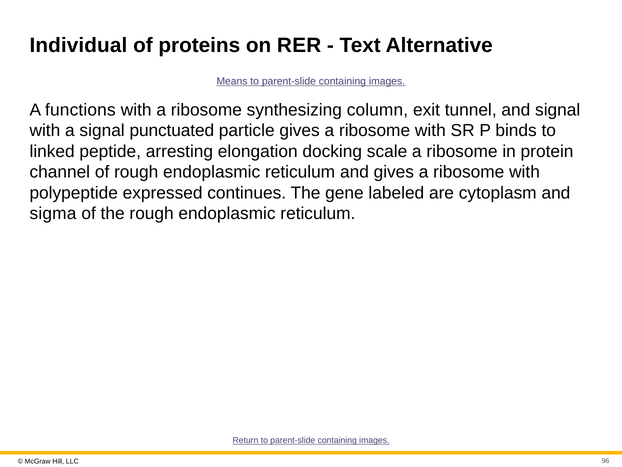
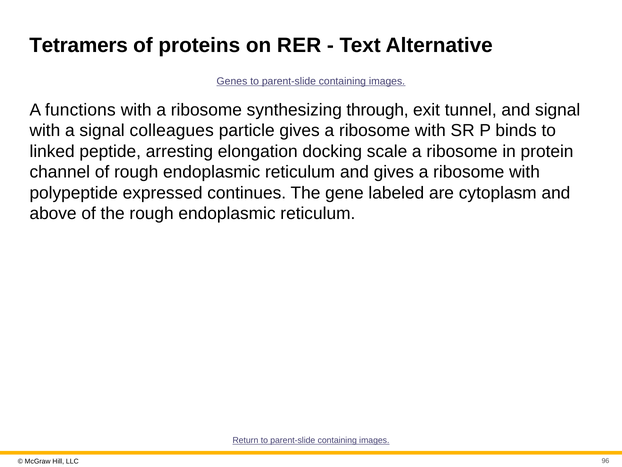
Individual: Individual -> Tetramers (79, 45)
Means: Means -> Genes (232, 81)
column: column -> through (378, 110)
punctuated: punctuated -> colleagues (172, 130)
sigma: sigma -> above (53, 213)
